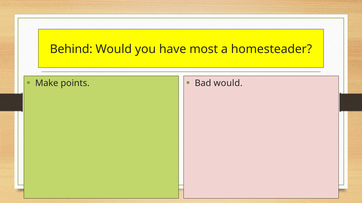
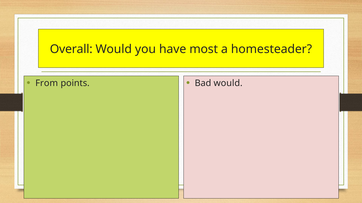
Behind: Behind -> Overall (71, 49)
Make: Make -> From (47, 83)
